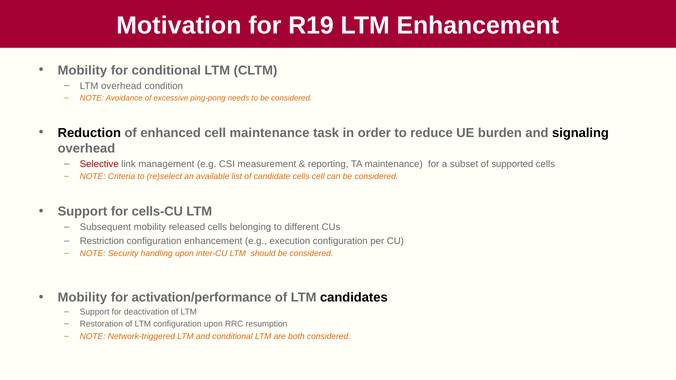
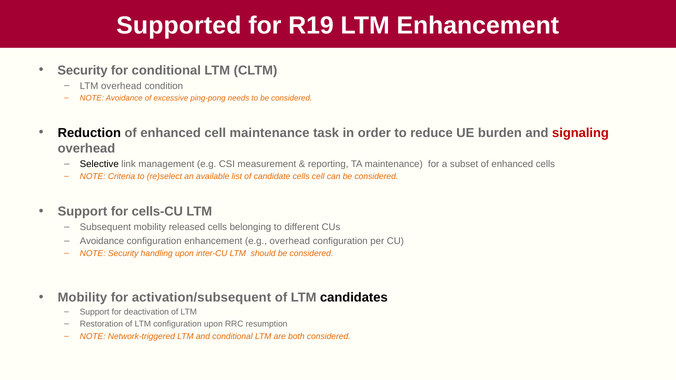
Motivation: Motivation -> Supported (179, 26)
Mobility: Mobility -> Security (83, 70)
signaling colour: black -> red (580, 133)
Selective colour: red -> black (99, 164)
subset of supported: supported -> enhanced (512, 164)
Restriction: Restriction -> Avoidance (102, 241)
e.g execution: execution -> overhead (290, 241)
activation/performance: activation/performance -> activation/subsequent (201, 298)
